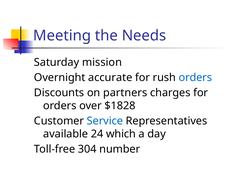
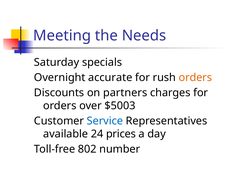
mission: mission -> specials (102, 62)
orders colour: blue -> orange (195, 78)
$1828: $1828 -> $5003 (120, 106)
which: which -> prices (121, 134)
304: 304 -> 802 (87, 149)
